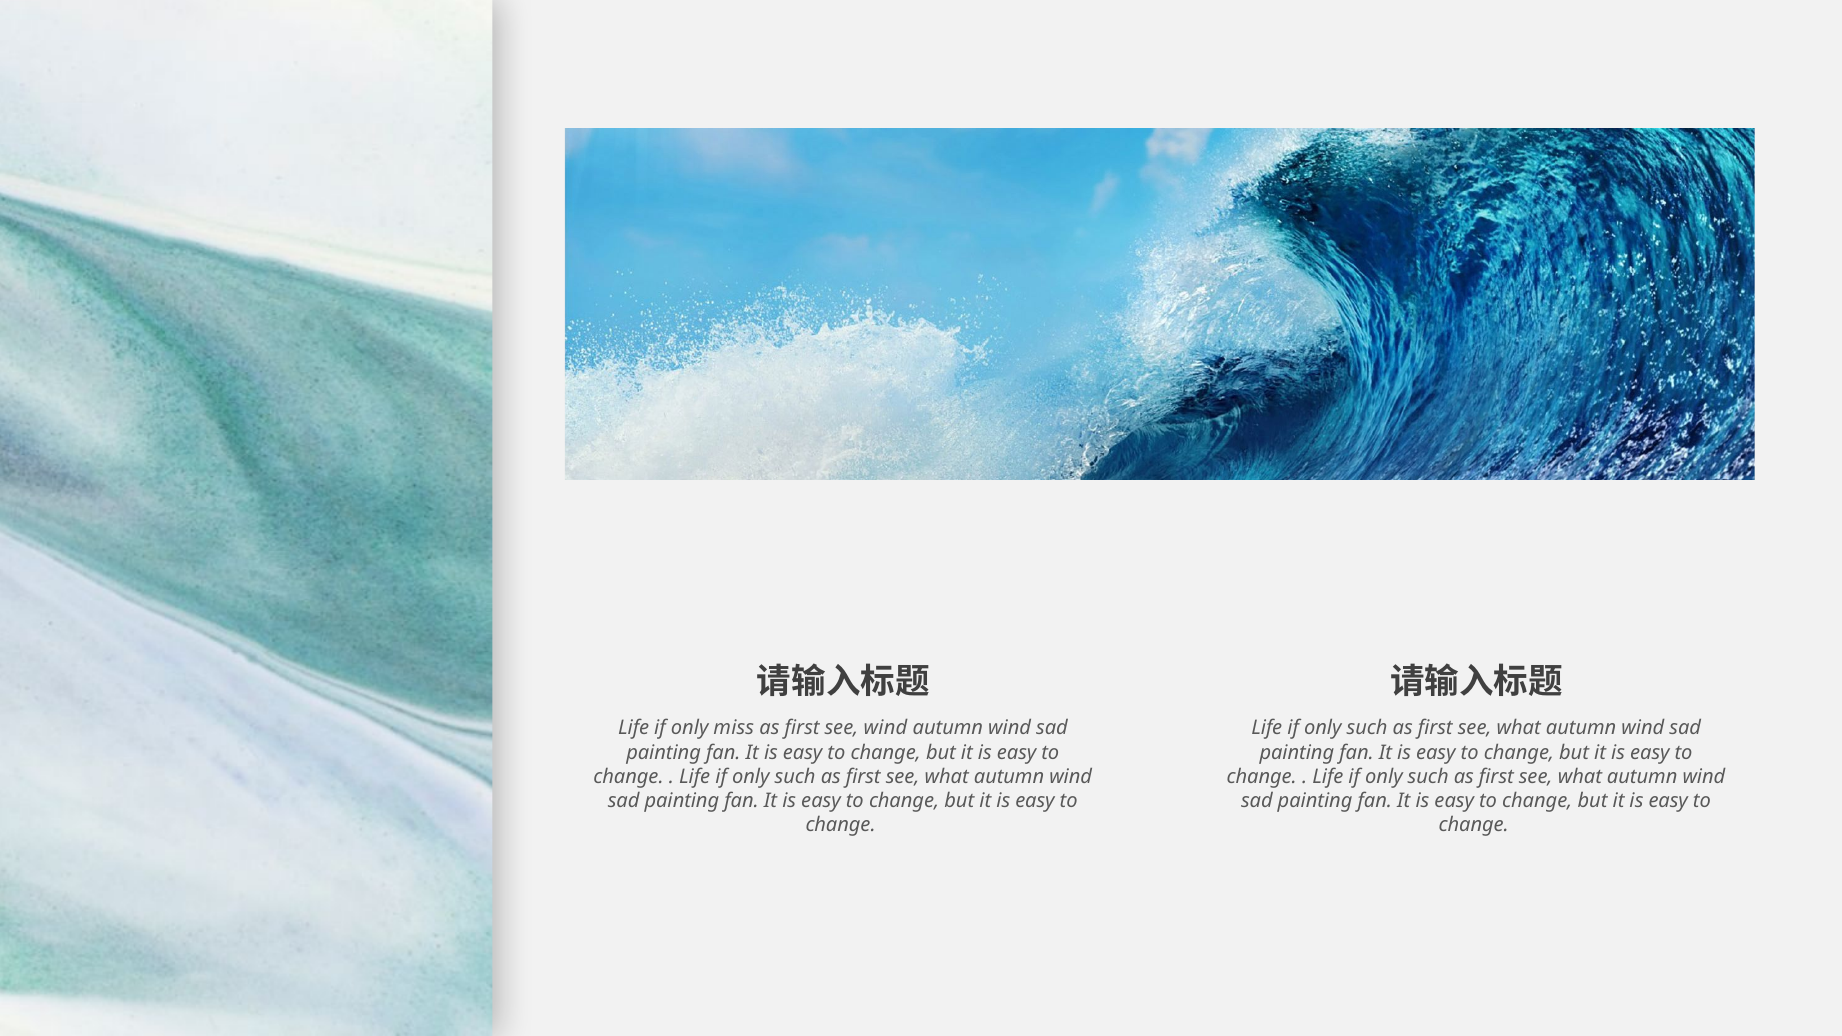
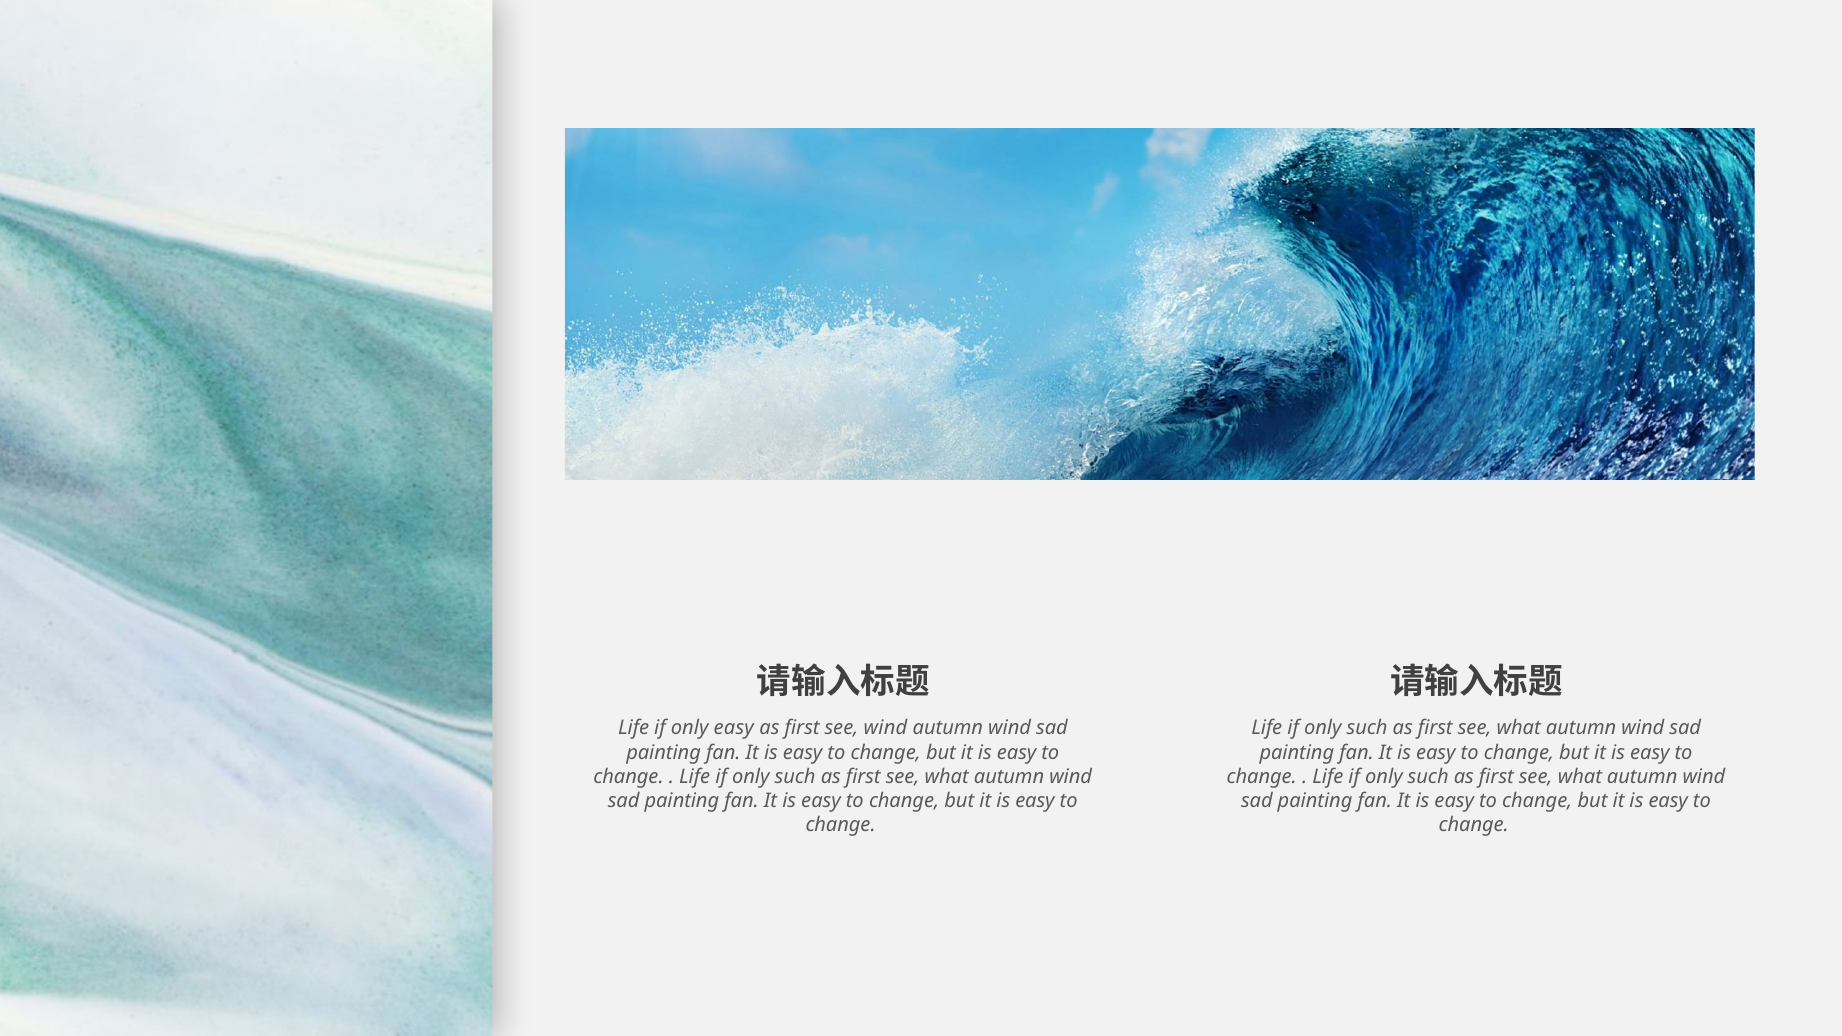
only miss: miss -> easy (734, 728)
